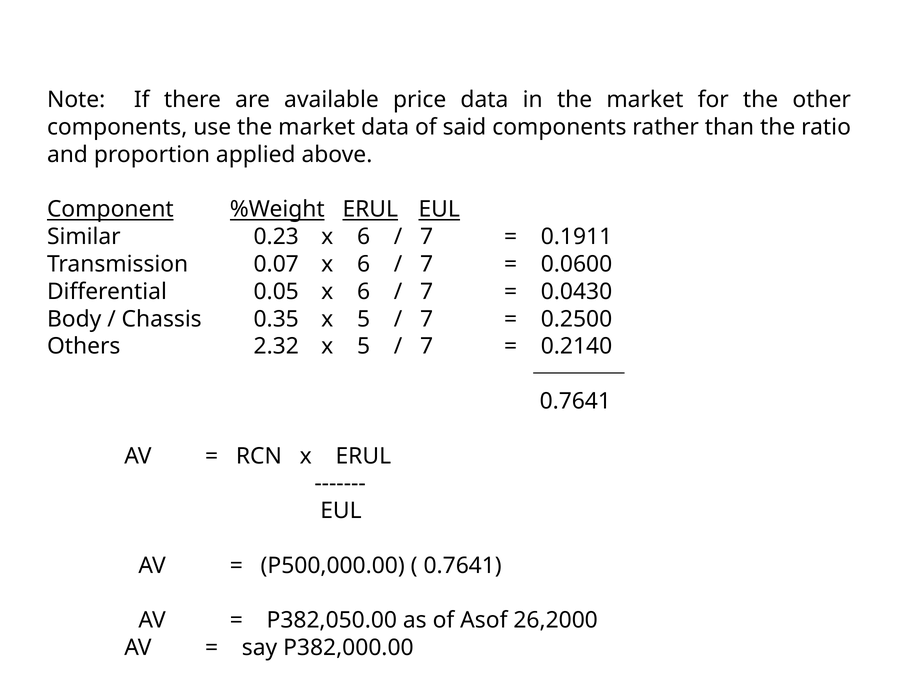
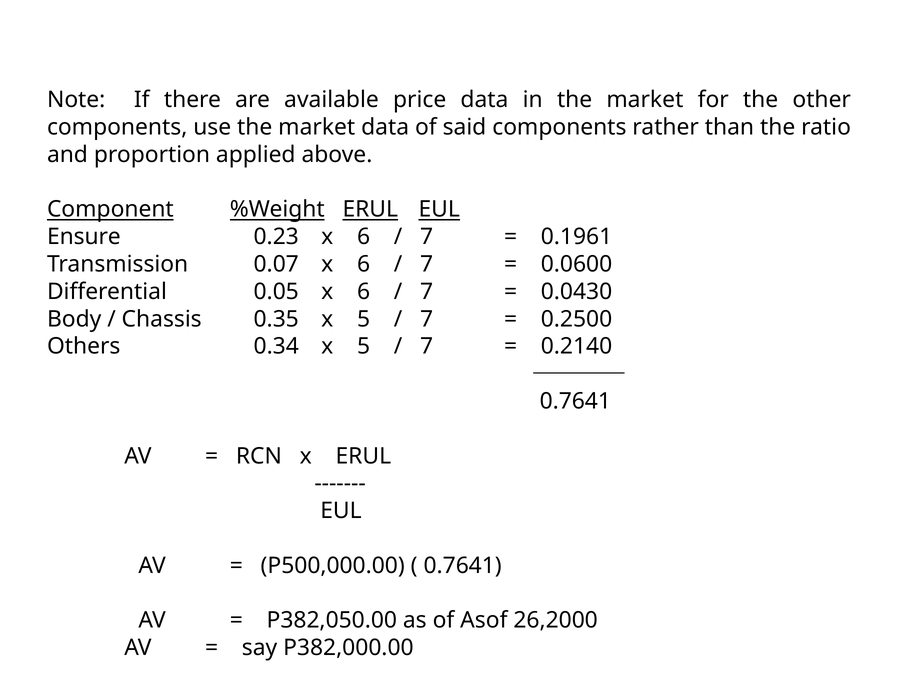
Similar: Similar -> Ensure (84, 237)
0.1911: 0.1911 -> 0.1961 (576, 237)
2.32: 2.32 -> 0.34 (276, 347)
